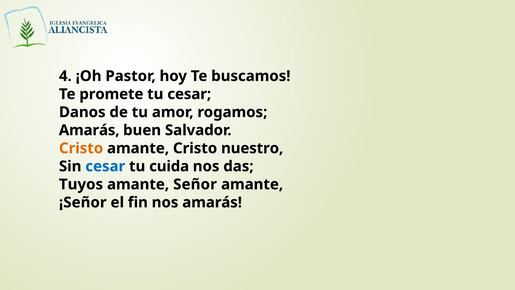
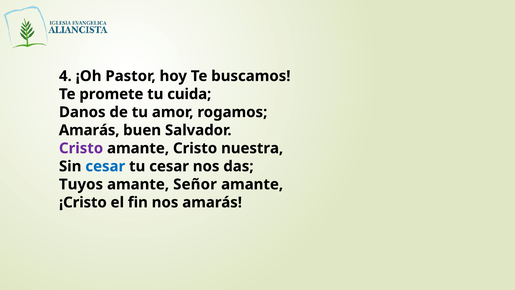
tu cesar: cesar -> cuida (189, 94)
Cristo colour: orange -> purple (81, 148)
nuestro: nuestro -> nuestra (252, 148)
tu cuida: cuida -> cesar (169, 166)
¡Señor: ¡Señor -> ¡Cristo (83, 202)
